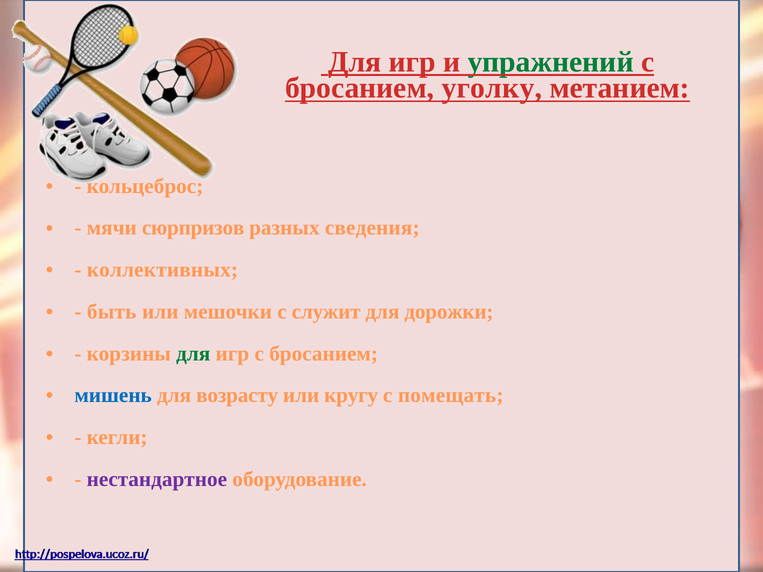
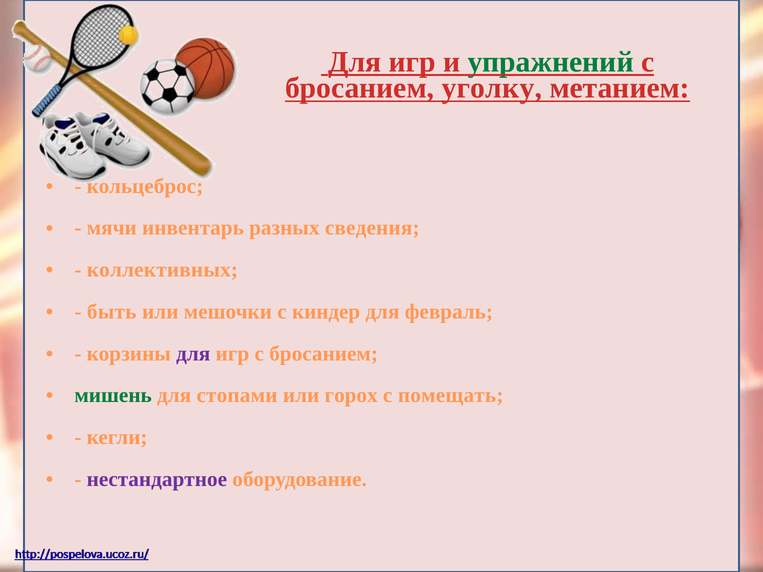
сюрпризов: сюрпризов -> инвентарь (193, 228)
служит: служит -> киндер (326, 312)
дорожки: дорожки -> февраль (449, 312)
для colour: green -> purple (193, 354)
мишень colour: blue -> green (113, 396)
возрасту: возрасту -> стопами (237, 396)
кругу: кругу -> горох (351, 396)
